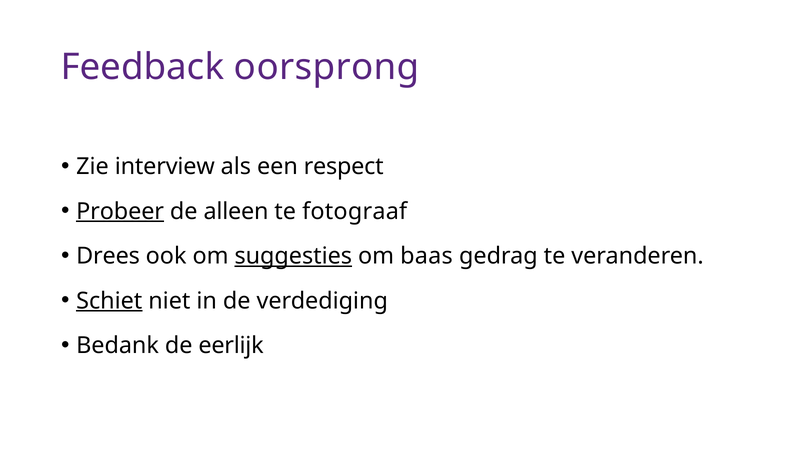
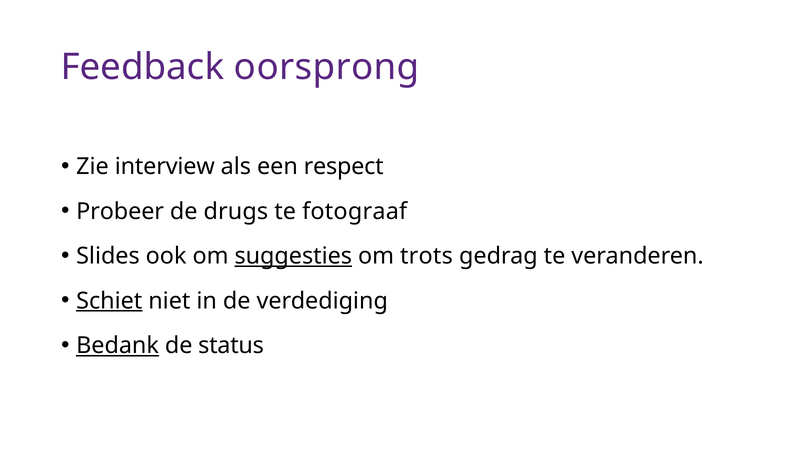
Probeer underline: present -> none (120, 211)
alleen: alleen -> drugs (236, 211)
Drees: Drees -> Slides (108, 256)
baas: baas -> trots (426, 256)
Bedank underline: none -> present (118, 346)
eerlijk: eerlijk -> status (231, 346)
